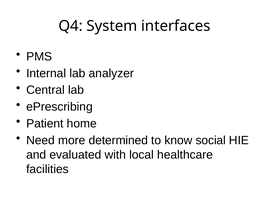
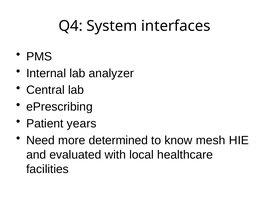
home: home -> years (82, 123)
social: social -> mesh (211, 140)
